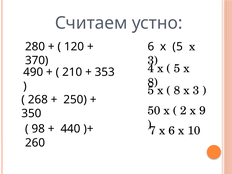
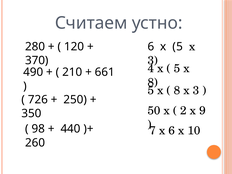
353: 353 -> 661 (105, 72)
268: 268 -> 726 (38, 100)
